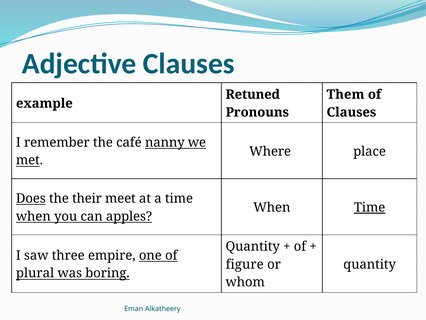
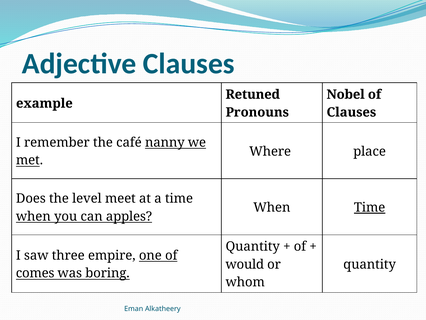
Them: Them -> Nobel (346, 94)
Does underline: present -> none (31, 198)
their: their -> level (87, 198)
figure: figure -> would (245, 264)
plural: plural -> comes (35, 273)
